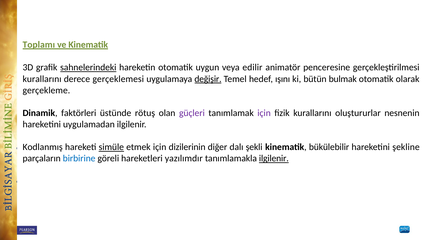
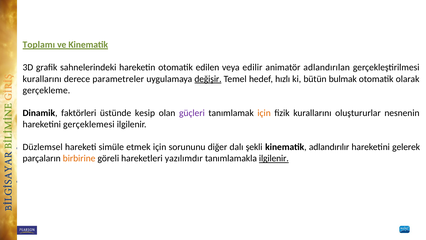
sahnelerindeki underline: present -> none (88, 67)
uygun: uygun -> edilen (207, 67)
penceresine: penceresine -> adlandırılan (327, 67)
gerçeklemesi: gerçeklemesi -> parametreler (118, 79)
ışını: ışını -> hızlı (283, 79)
rötuş: rötuş -> kesip (145, 113)
için colour: purple -> orange (264, 113)
uygulamadan: uygulamadan -> gerçeklemesi (89, 124)
Kodlanmış: Kodlanmış -> Düzlemsel (43, 147)
simüle underline: present -> none (111, 147)
dizilerinin: dizilerinin -> sorununu (187, 147)
bükülebilir: bükülebilir -> adlandırılır (329, 147)
şekline: şekline -> gelerek (406, 147)
birbirine colour: blue -> orange (79, 158)
